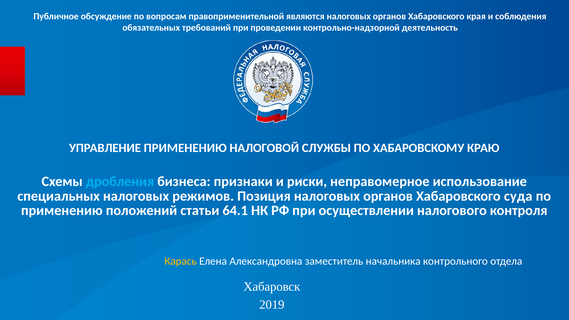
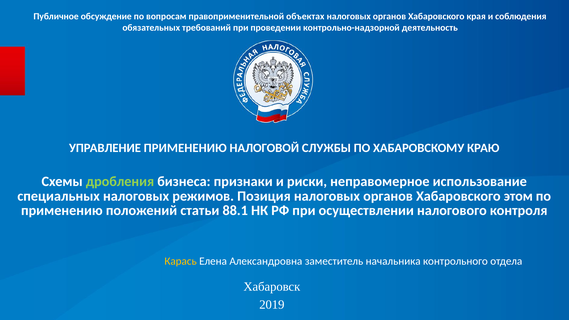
являются: являются -> объектах (305, 16)
дробления colour: light blue -> light green (120, 182)
суда: суда -> этом (518, 196)
64.1: 64.1 -> 88.1 (235, 211)
